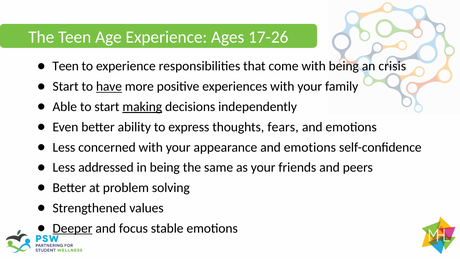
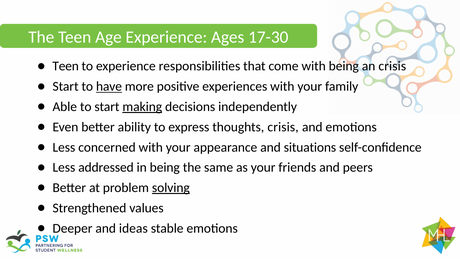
17-26: 17-26 -> 17-30 (268, 37)
thoughts fears: fears -> crisis (283, 127)
appearance and emotions: emotions -> situations (310, 147)
solving underline: none -> present (171, 188)
Deeper underline: present -> none (72, 228)
focus: focus -> ideas (133, 228)
